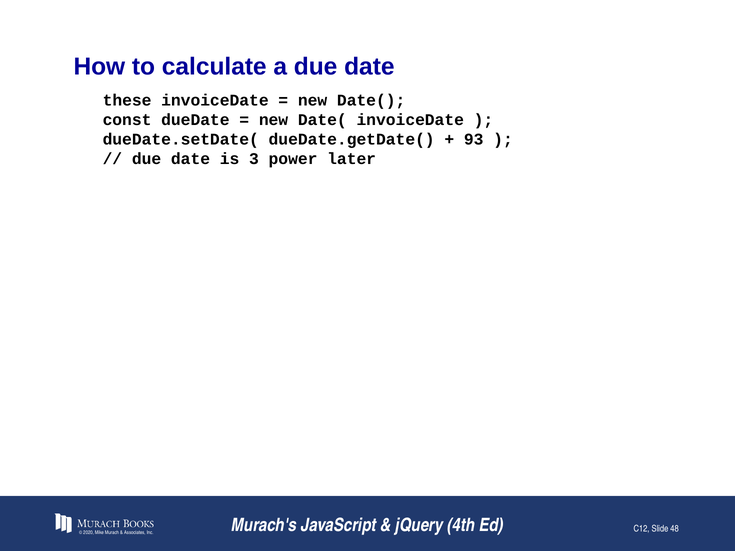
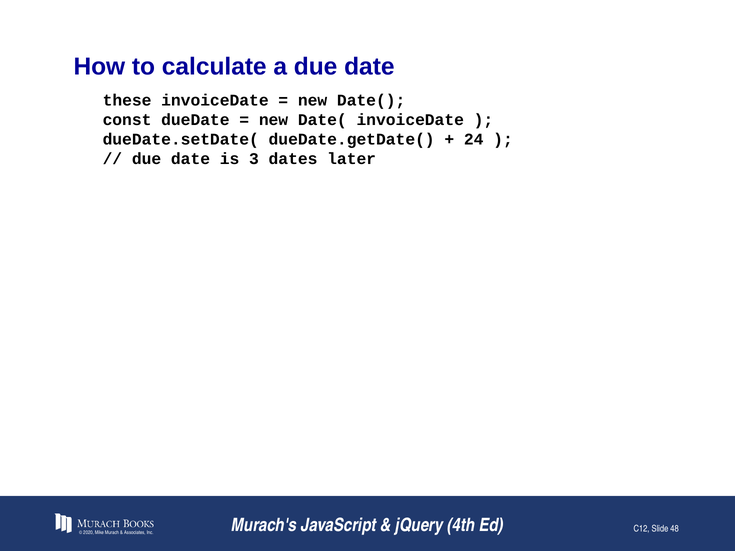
93: 93 -> 24 (474, 140)
power: power -> dates (293, 159)
